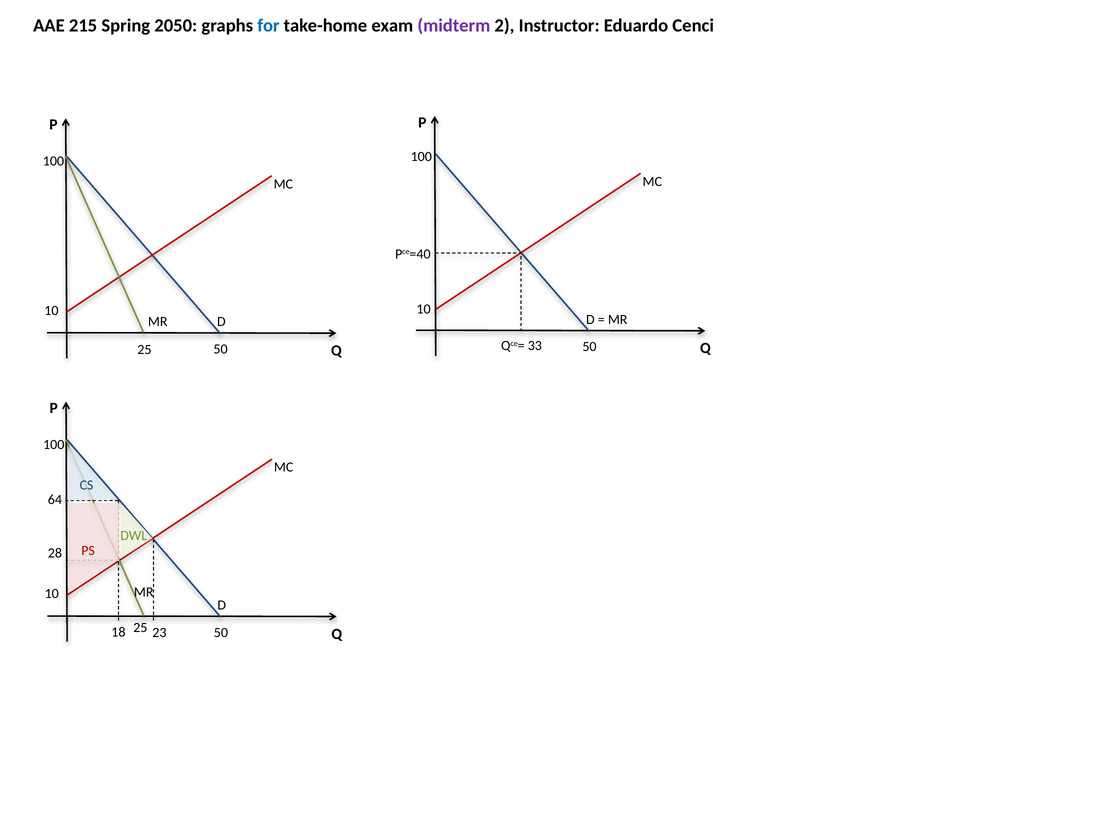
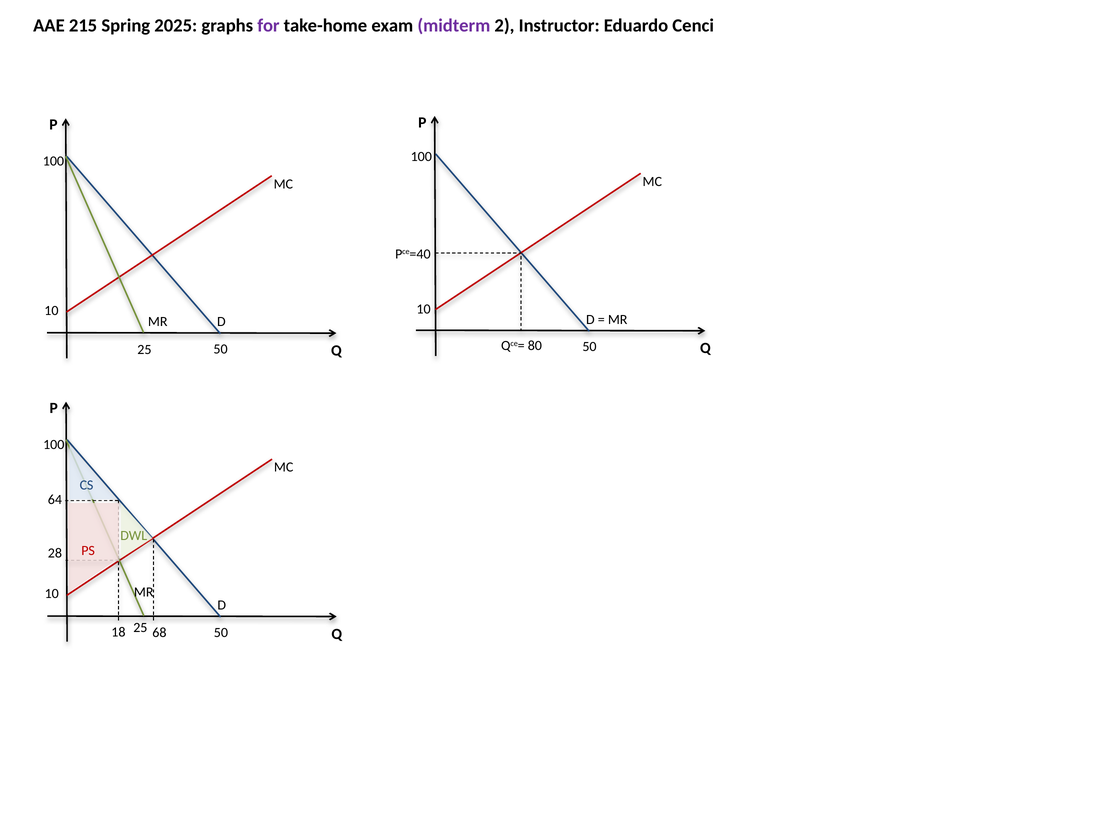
2050: 2050 -> 2025 (176, 25)
for colour: blue -> purple (268, 25)
33: 33 -> 80 (535, 346)
23: 23 -> 68 (159, 633)
